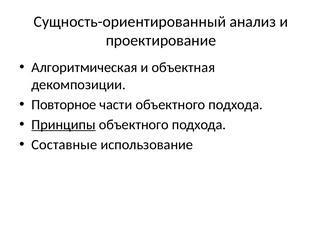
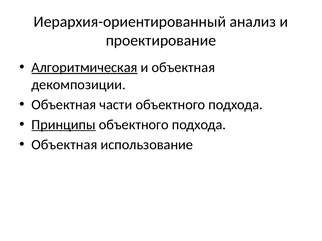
Сущность-ориентированный: Сущность-ориентированный -> Иерархия-ориентированный (130, 22)
Алгоритмическая underline: none -> present (84, 68)
Повторное: Повторное -> Объектная (64, 105)
Составные: Составные -> Объектная (64, 145)
